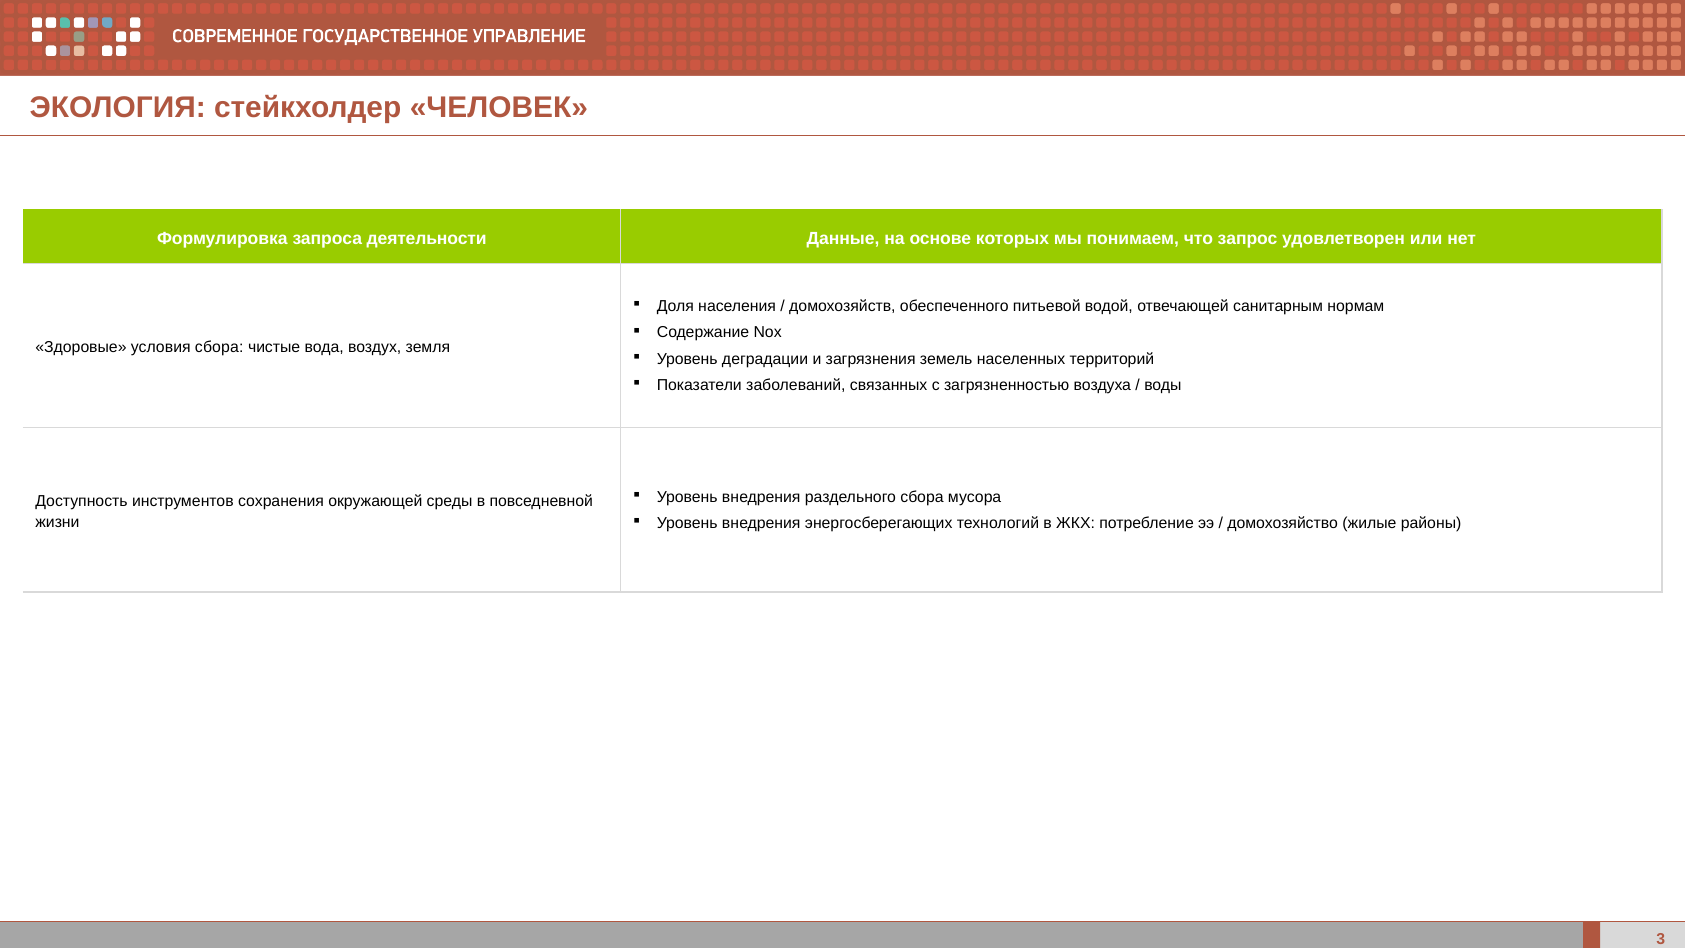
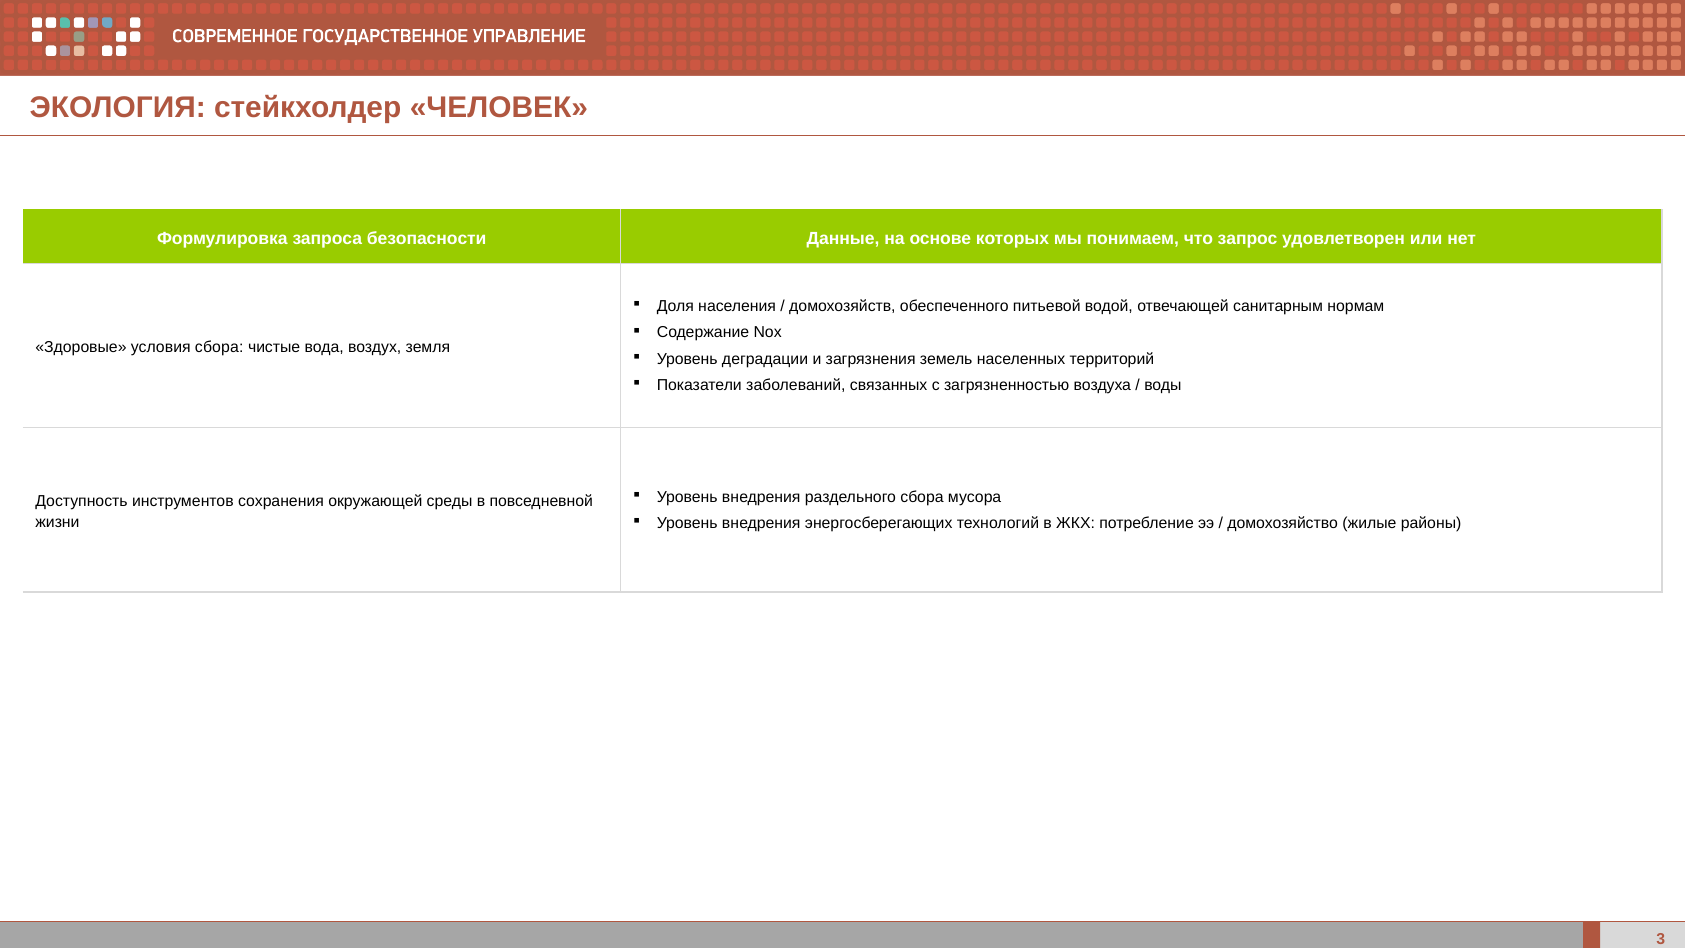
деятельности: деятельности -> безопасности (427, 238)
